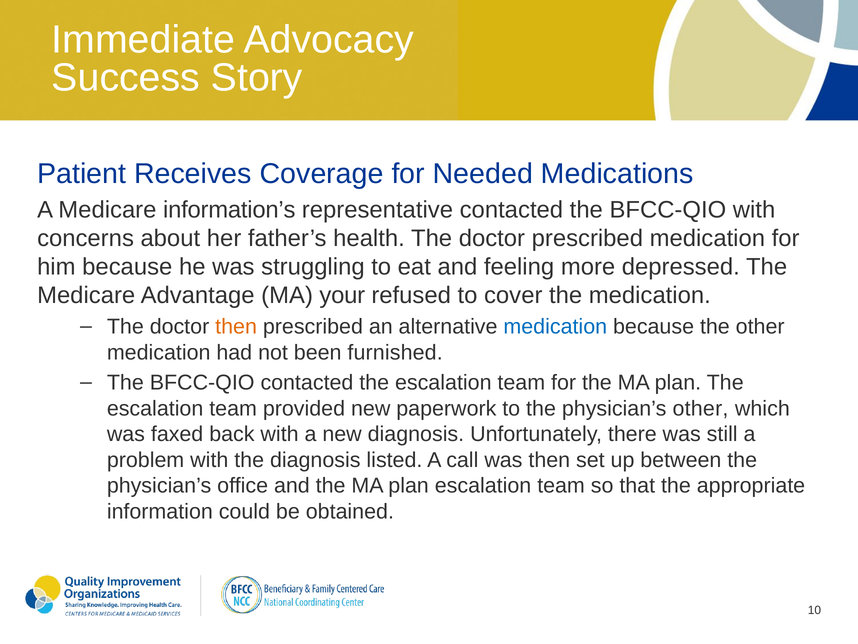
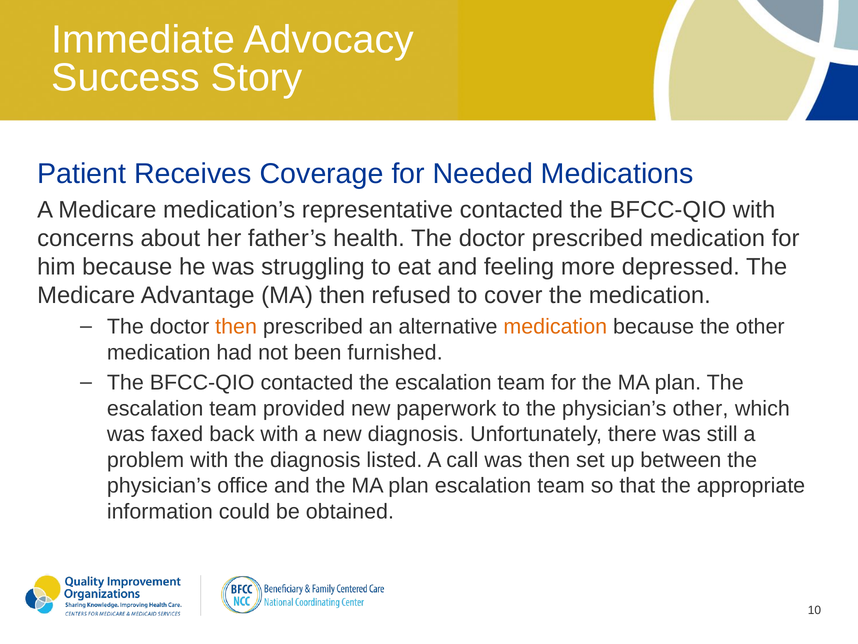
information’s: information’s -> medication’s (229, 210)
MA your: your -> then (342, 295)
medication colour: blue -> orange (555, 327)
